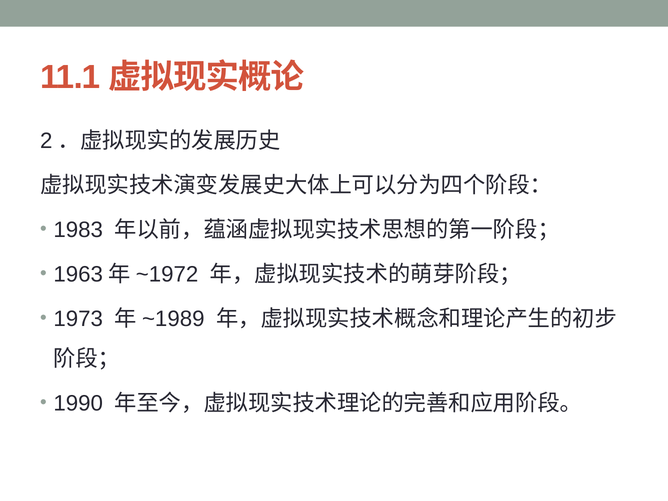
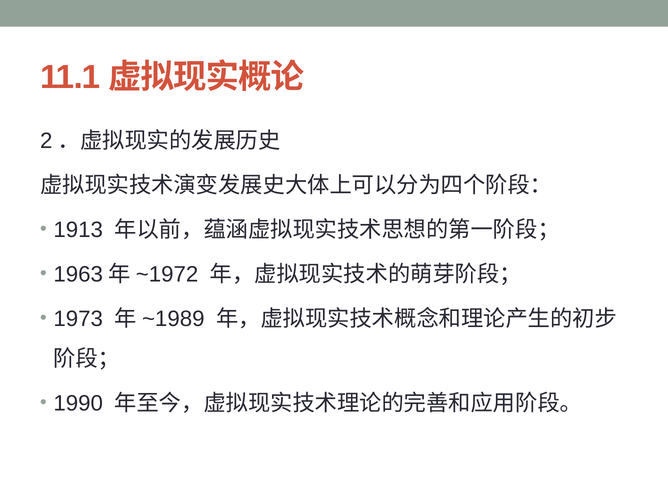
1983: 1983 -> 1913 (78, 230)
